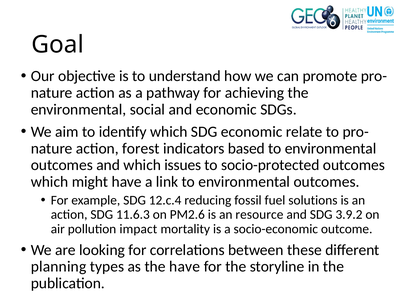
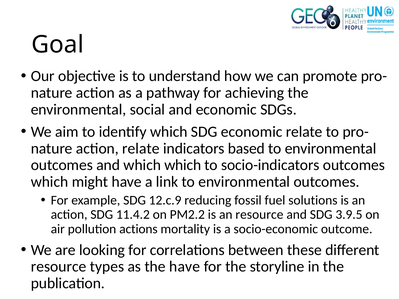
action forest: forest -> relate (141, 149)
which issues: issues -> which (183, 165)
socio-protected: socio-protected -> socio-indicators (270, 165)
12.c.4: 12.c.4 -> 12.c.9 (165, 200)
11.6.3: 11.6.3 -> 11.4.2 (133, 215)
PM2.6: PM2.6 -> PM2.2 (187, 215)
3.9.2: 3.9.2 -> 3.9.5 (349, 215)
impact: impact -> actions (138, 229)
planning: planning -> resource (59, 267)
